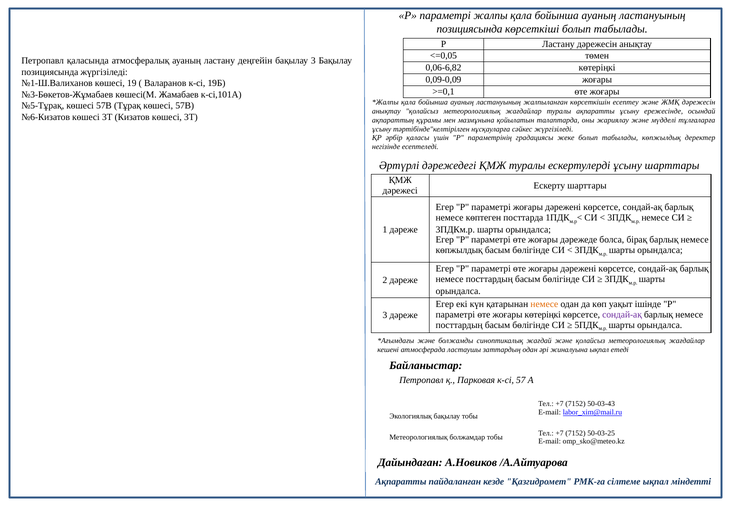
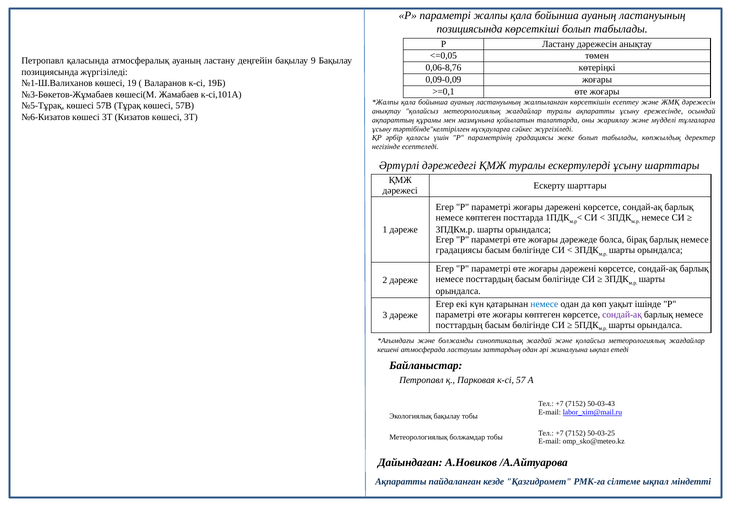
бақылау 3: 3 -> 9 (313, 61)
0,06-6,82: 0,06-6,82 -> 0,06-8,76 (443, 68)
көпжылдық: көпжылдық -> градациясы (459, 250)
немесе colour: orange -> blue (544, 304)
жоғары көтеріңкі: көтеріңкі -> көптеген (543, 315)
